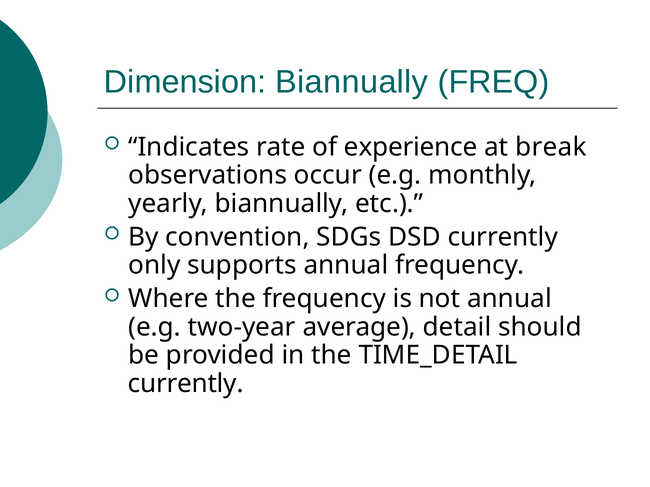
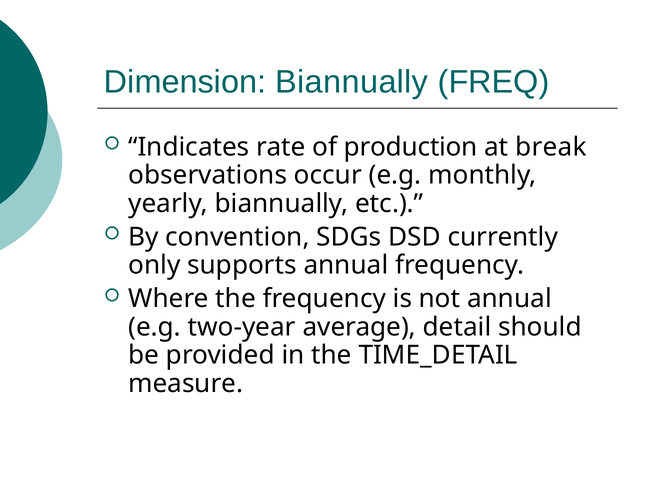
experience: experience -> production (411, 147)
currently: currently -> measure (186, 384)
